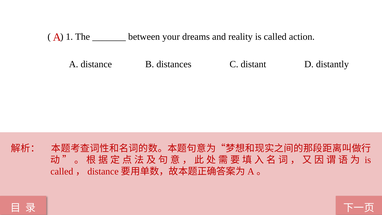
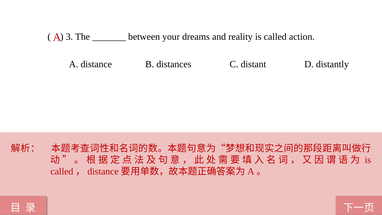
1: 1 -> 3 (69, 37)
